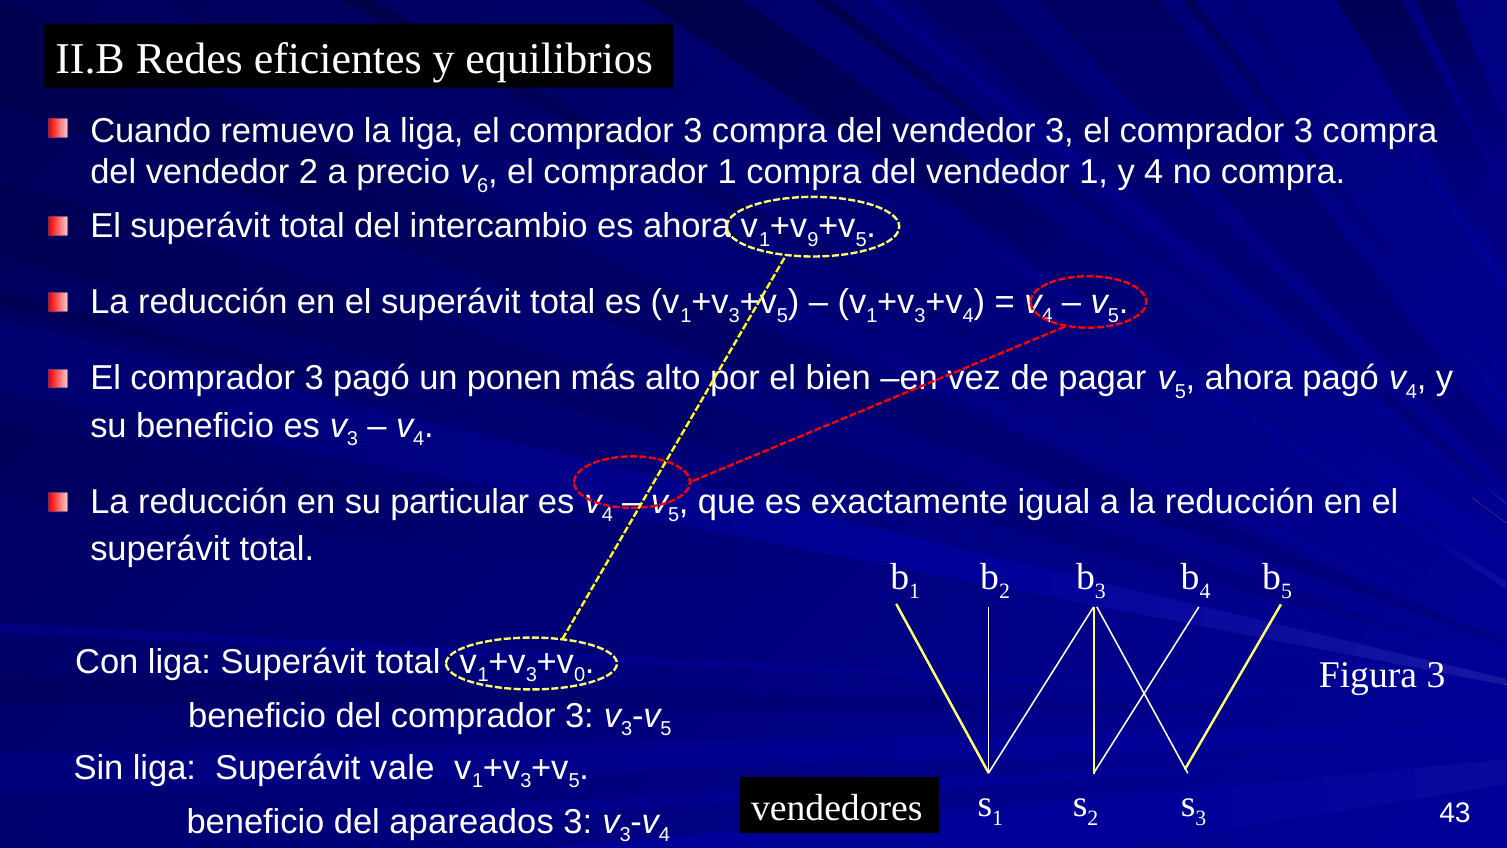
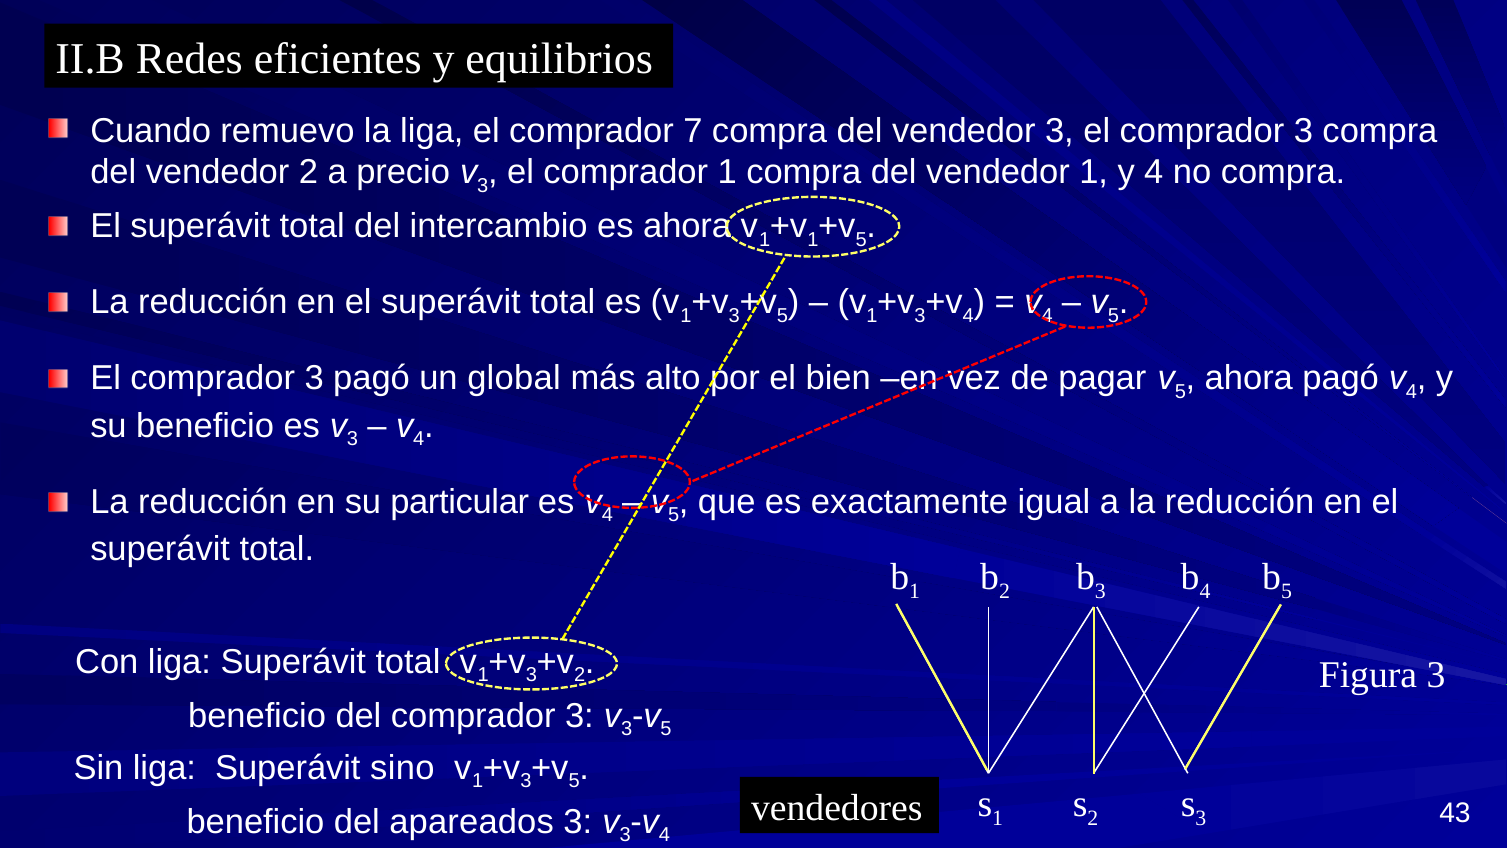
liga el comprador 3: 3 -> 7 (693, 131)
6: 6 -> 3 (483, 186)
9: 9 -> 1 (813, 240)
ponen: ponen -> global (514, 378)
0: 0 -> 2 (580, 675)
vale: vale -> sino (402, 768)
